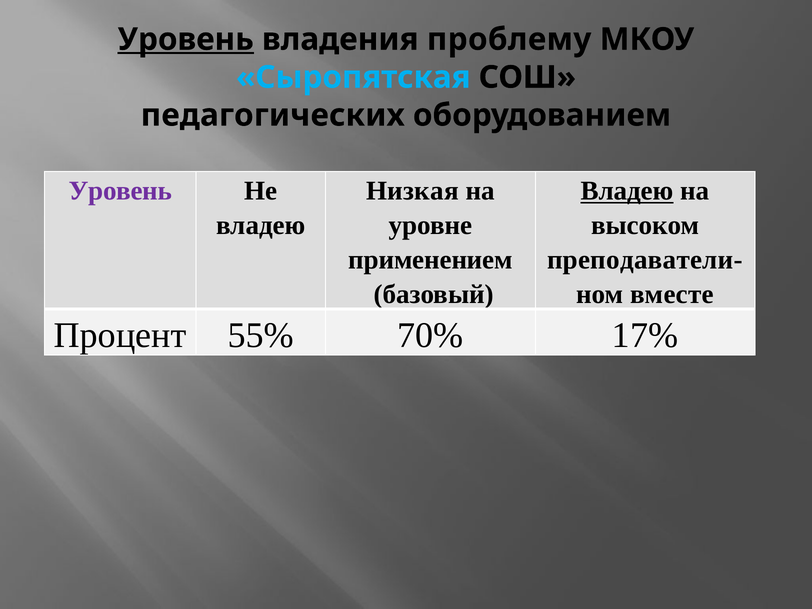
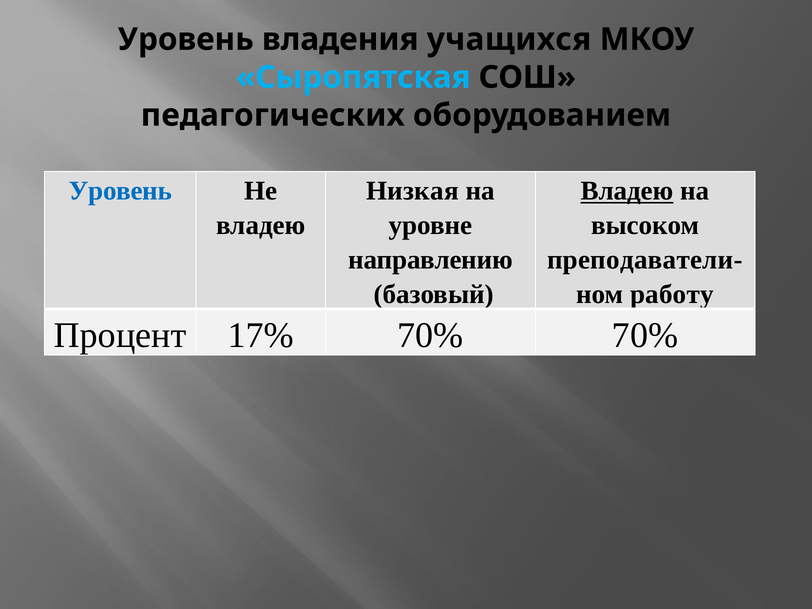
Уровень underline: present -> none (186, 39)
проблему: проблему -> учащихся (509, 39)
Уровень colour: purple -> blue (120, 191)
применением: применением -> направлению (431, 260)
вместе: вместе -> работу (672, 294)
55%: 55% -> 17% (261, 335)
70% 17%: 17% -> 70% (645, 335)
